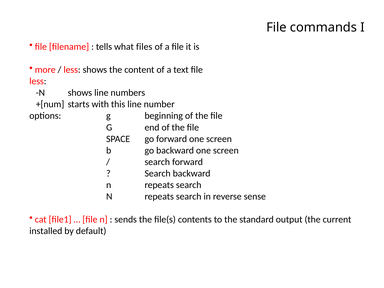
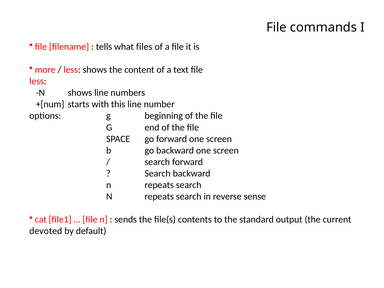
installed: installed -> devoted (46, 231)
